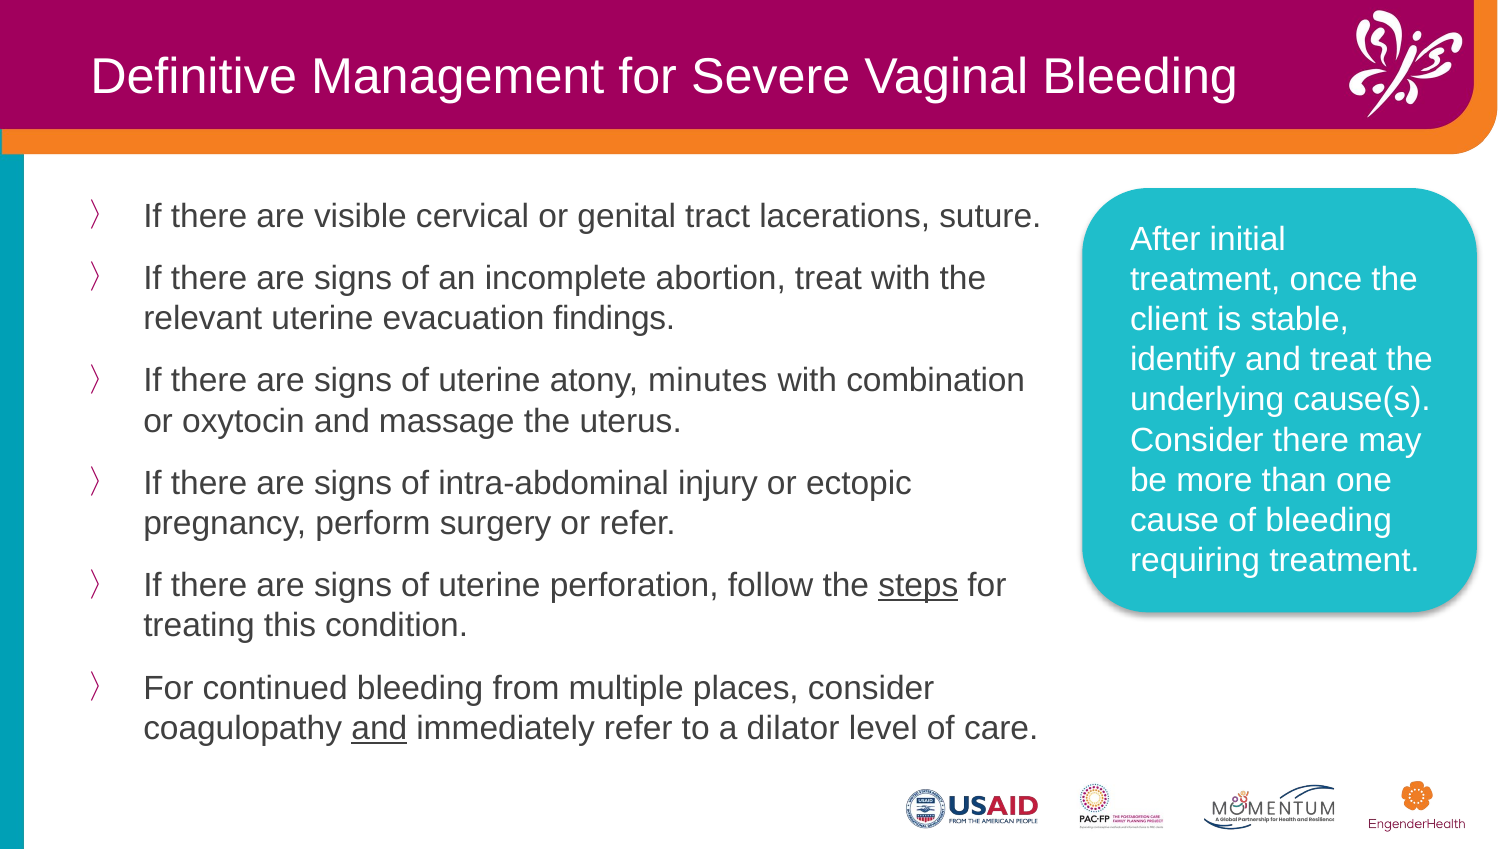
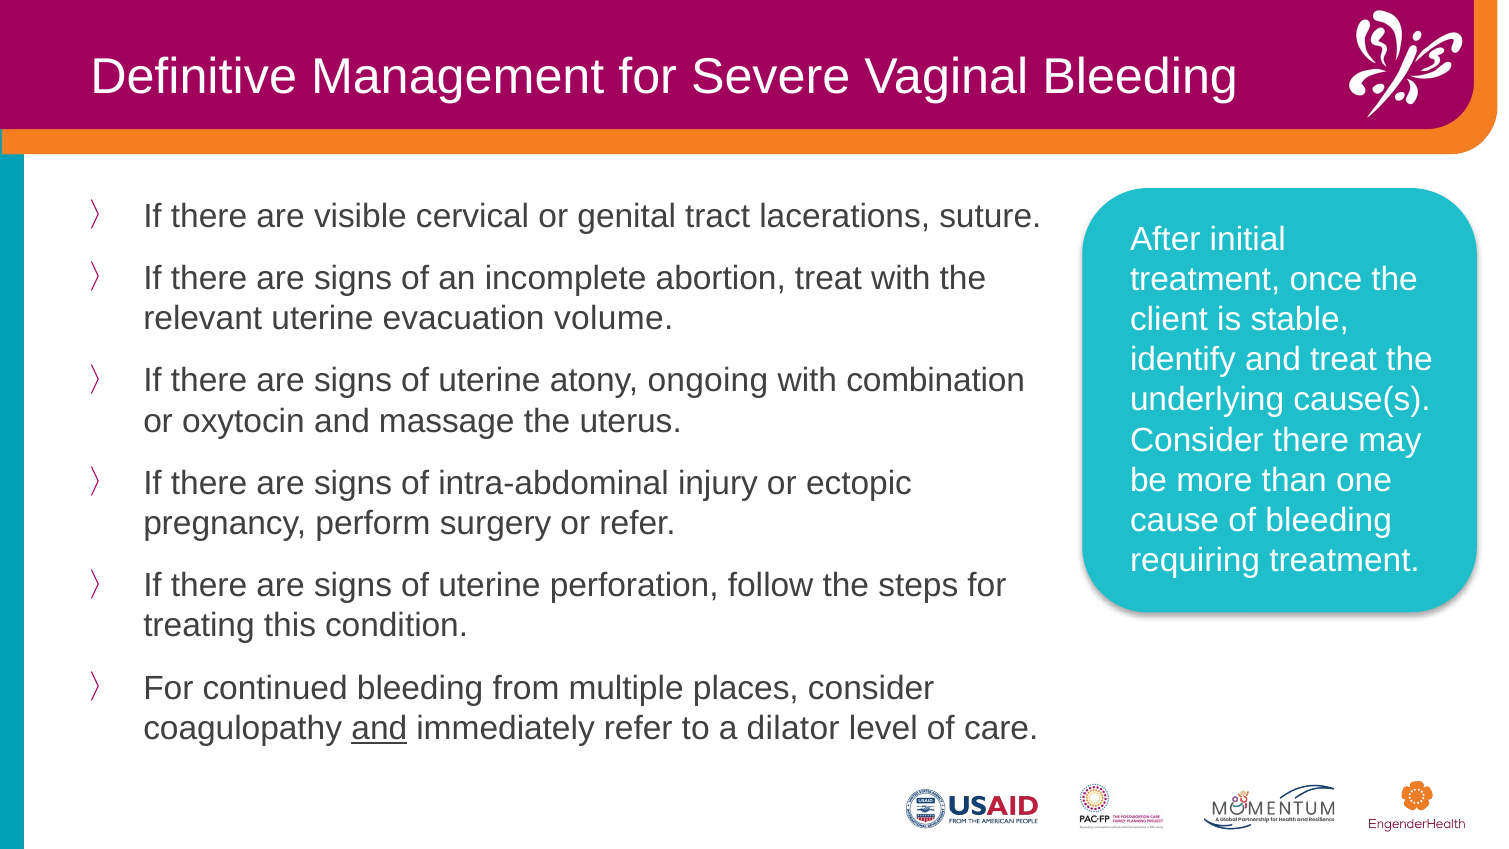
findings: findings -> volume (614, 319)
minutes: minutes -> ongoing (708, 381)
steps underline: present -> none (918, 586)
